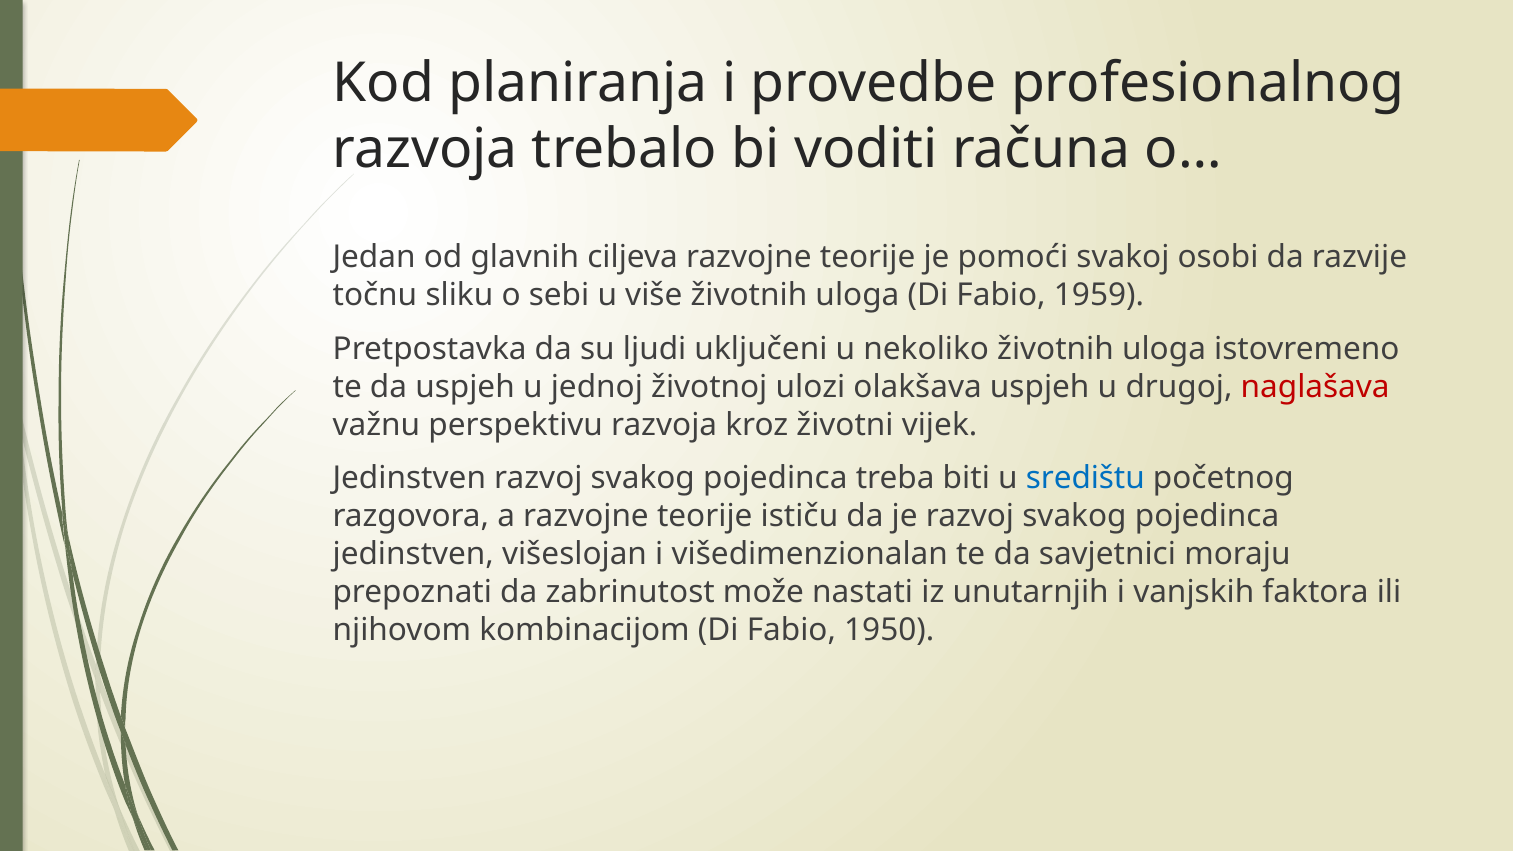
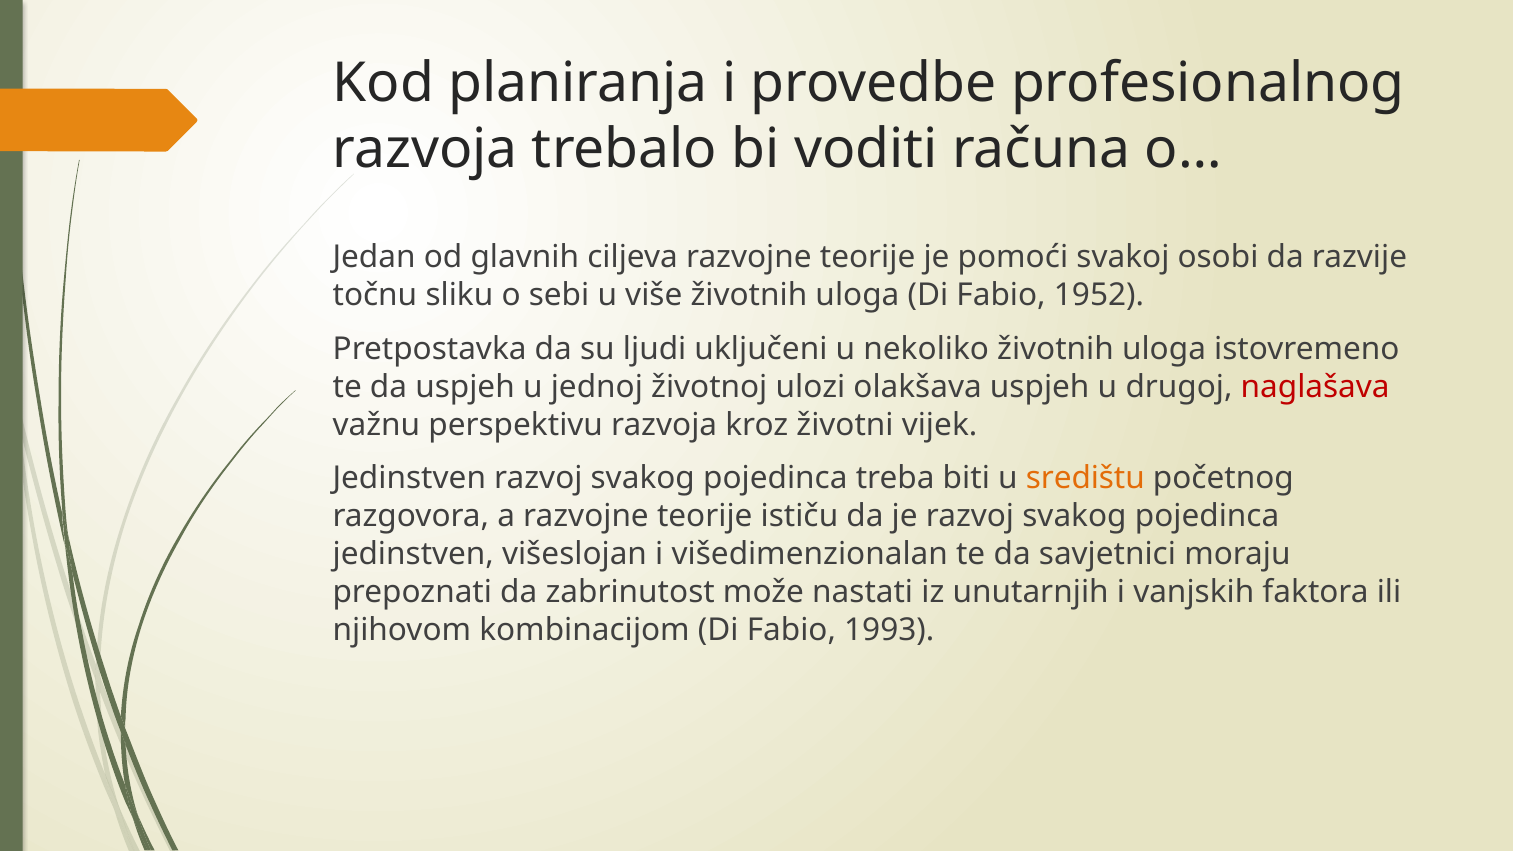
1959: 1959 -> 1952 (1099, 295)
središtu colour: blue -> orange (1085, 478)
1950: 1950 -> 1993 (889, 630)
